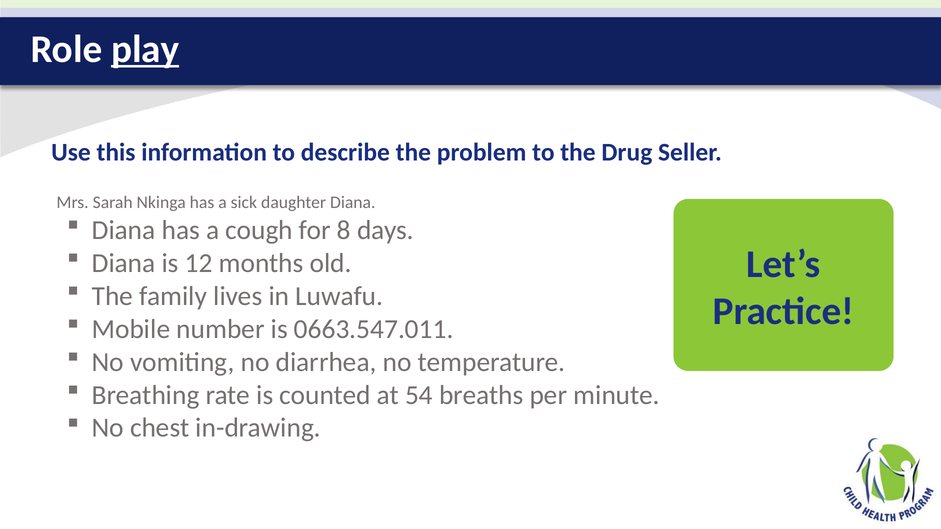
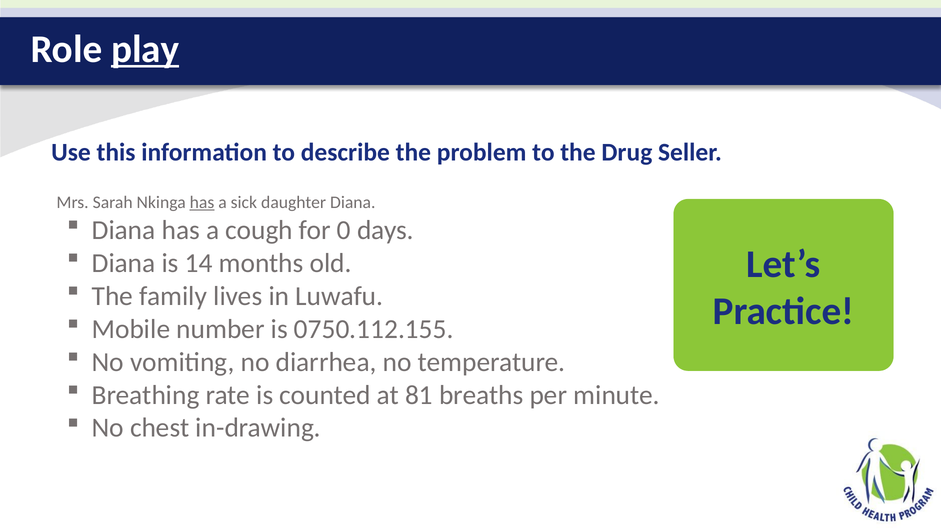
has underline: none -> present (202, 203)
8: 8 -> 0 (344, 230)
12: 12 -> 14 (199, 263)
0663.547.011: 0663.547.011 -> 0750.112.155 (374, 329)
54: 54 -> 81 (419, 395)
